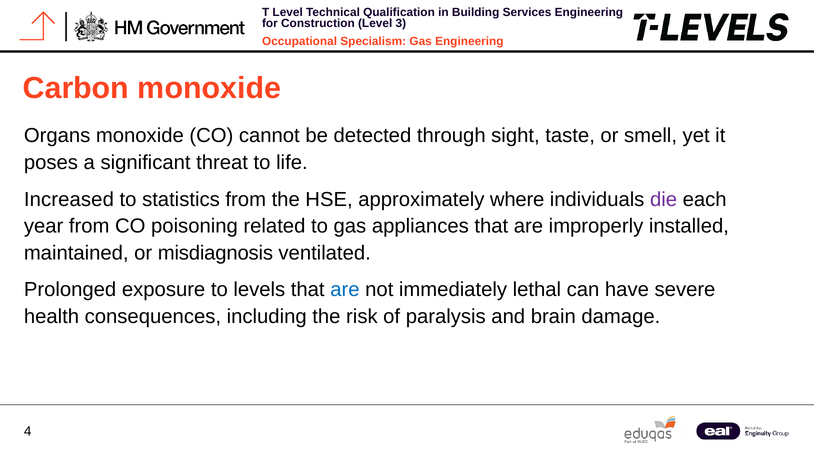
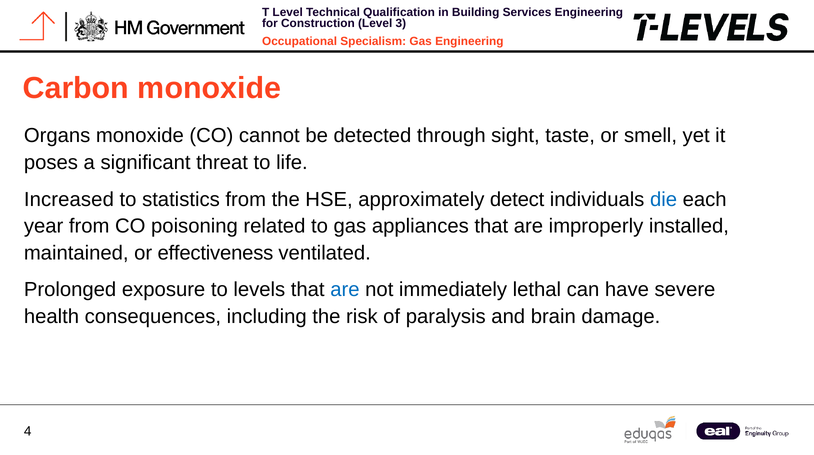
where: where -> detect (517, 199)
die colour: purple -> blue (664, 199)
misdiagnosis: misdiagnosis -> effectiveness (215, 253)
